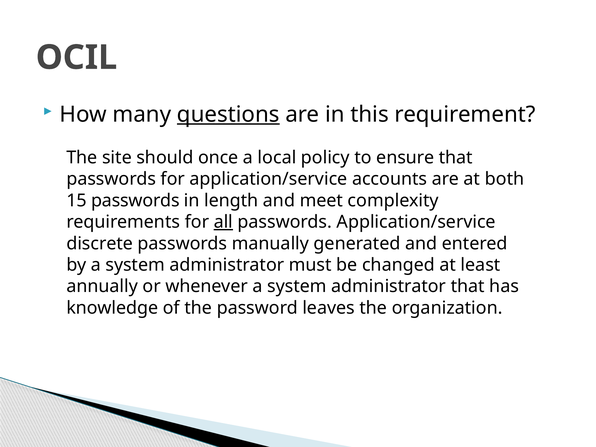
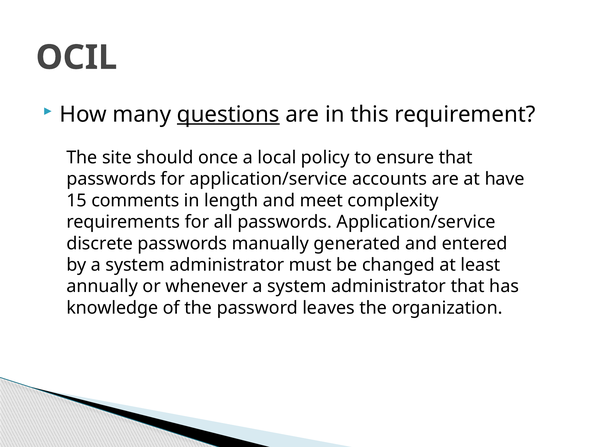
both: both -> have (505, 179)
15 passwords: passwords -> comments (135, 201)
all underline: present -> none (223, 222)
